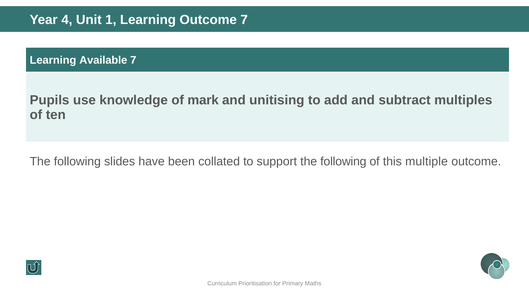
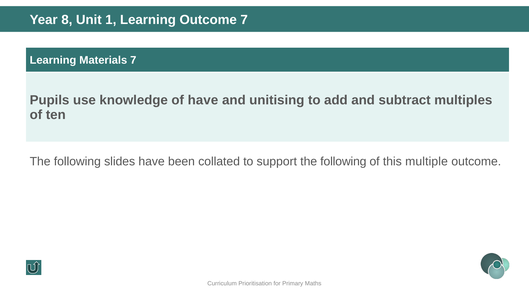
4: 4 -> 8 (67, 20)
Available: Available -> Materials (103, 60)
of mark: mark -> have (203, 100)
